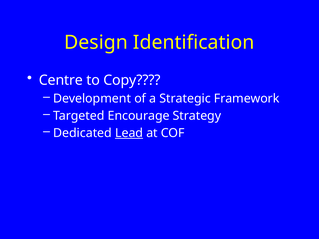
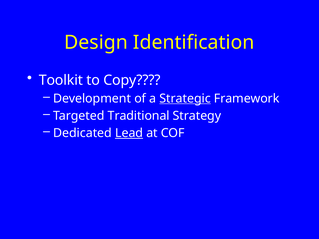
Centre: Centre -> Toolkit (61, 80)
Strategic underline: none -> present (185, 99)
Encourage: Encourage -> Traditional (139, 116)
